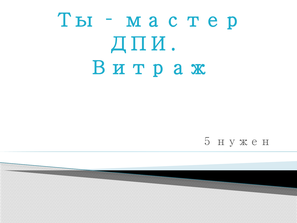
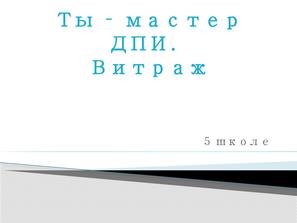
нужен: нужен -> школе (243, 141)
